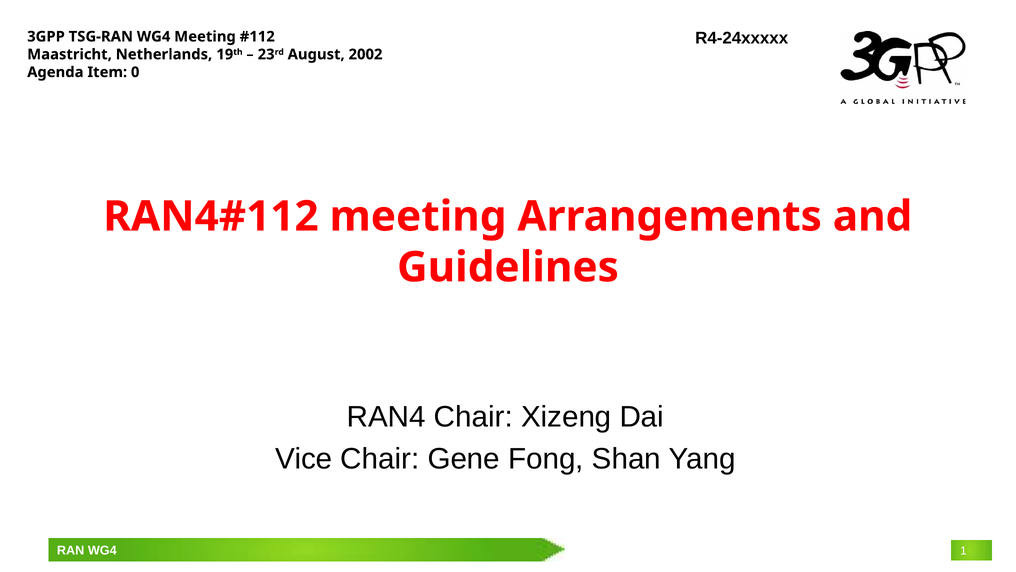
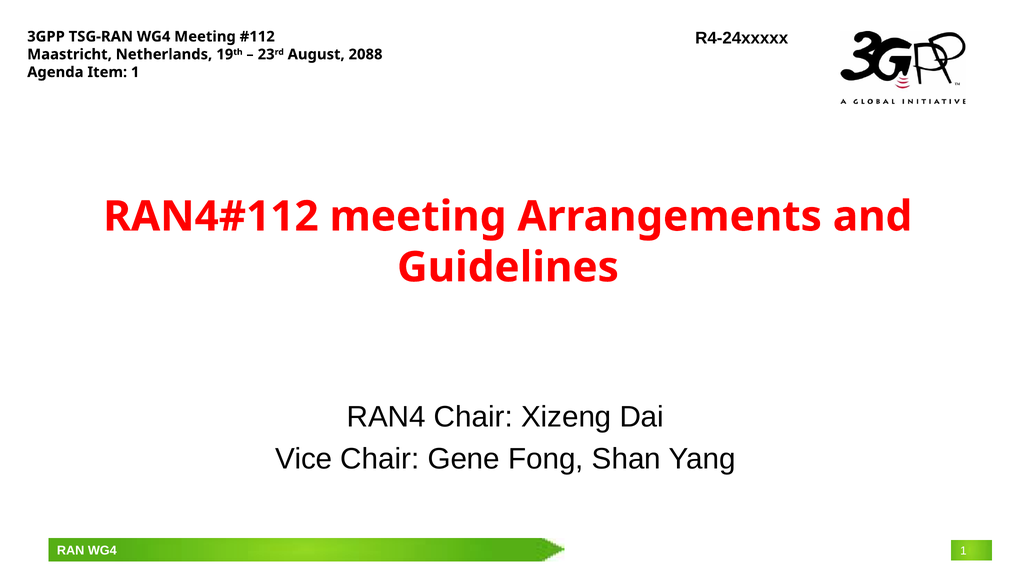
2002: 2002 -> 2088 (366, 54)
Item 0: 0 -> 1 (135, 72)
